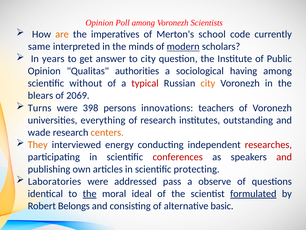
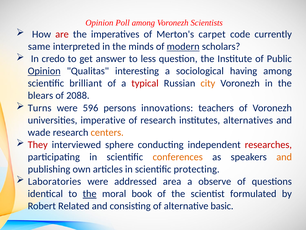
are colour: orange -> red (62, 34)
school: school -> carpet (212, 34)
years: years -> credo (53, 59)
to city: city -> less (148, 59)
Opinion underline: none -> present (44, 71)
authorities: authorities -> interesting (137, 71)
without: without -> brilliant (86, 83)
2069: 2069 -> 2088 (78, 95)
398: 398 -> 596 (91, 108)
everything: everything -> imperative (103, 120)
outstanding: outstanding -> alternatives (248, 120)
They colour: orange -> red (38, 144)
energy: energy -> sphere (119, 144)
conferences colour: red -> orange (178, 157)
and colour: red -> orange (284, 157)
pass: pass -> area (172, 181)
ideal: ideal -> book (142, 193)
formulated underline: present -> none (253, 193)
Belongs: Belongs -> Related (74, 206)
